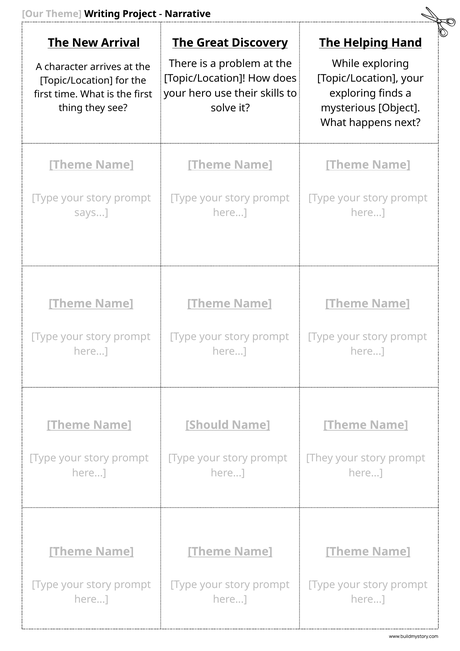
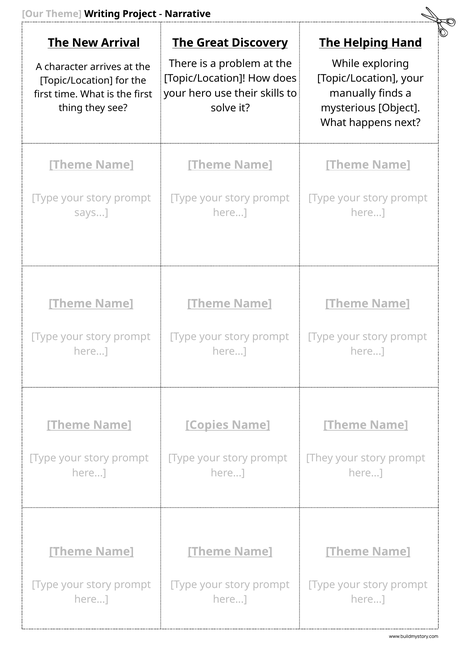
exploring: exploring -> manually (353, 93)
Should: Should -> Copies (207, 425)
